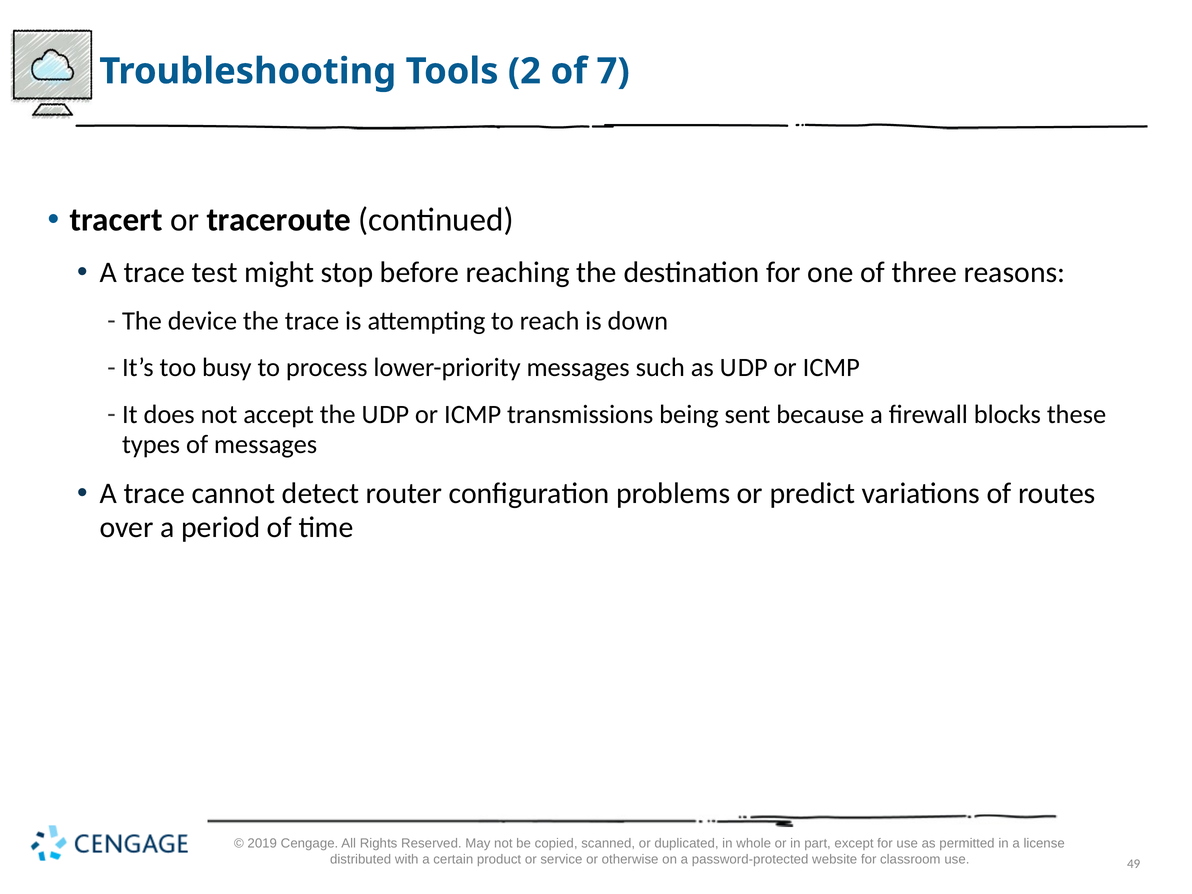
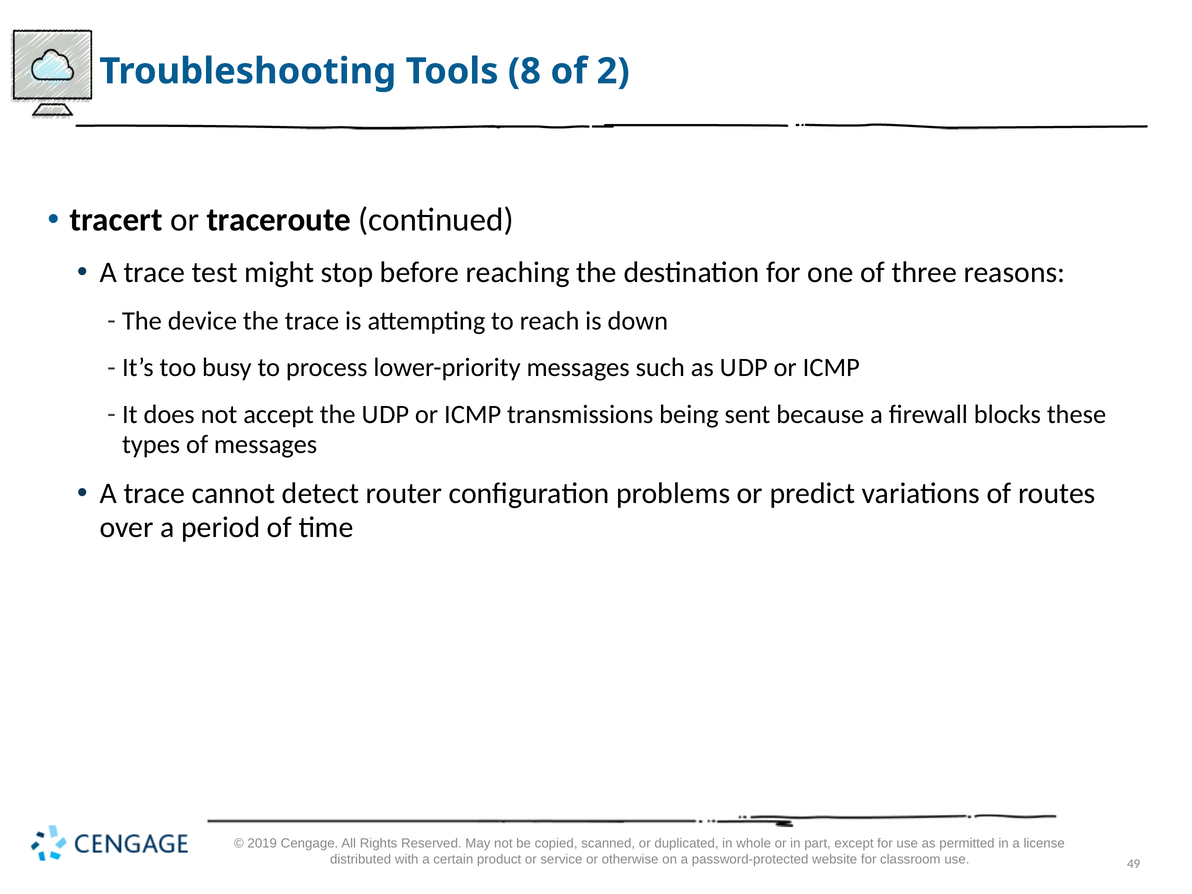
2: 2 -> 8 (524, 71)
7: 7 -> 2 (613, 71)
